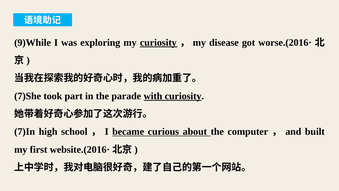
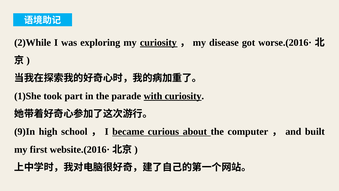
9)While: 9)While -> 2)While (33, 42)
7)She: 7)She -> 1)She (28, 96)
7)In: 7)In -> 9)In (25, 132)
